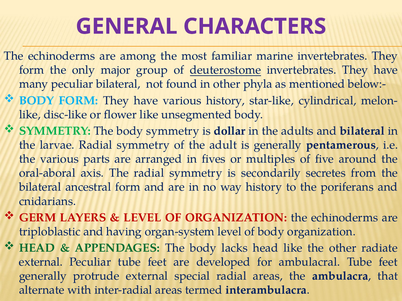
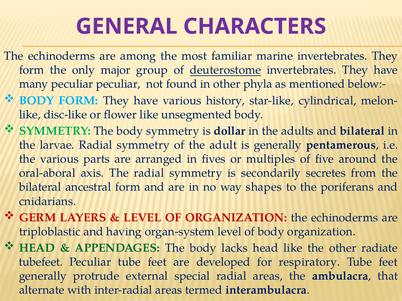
peculiar bilateral: bilateral -> peculiar (118, 84)
way history: history -> shapes (264, 187)
external: external -> tubefeet (41, 262)
ambulacral: ambulacral -> respiratory (309, 262)
